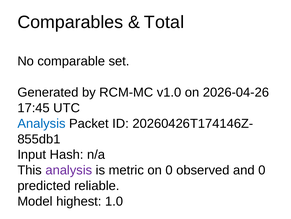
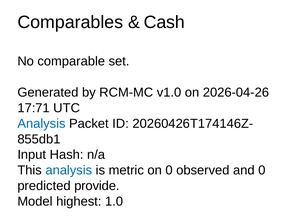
Total: Total -> Cash (164, 22)
17:45: 17:45 -> 17:71 (34, 108)
analysis colour: purple -> blue (69, 170)
reliable: reliable -> provide (97, 185)
